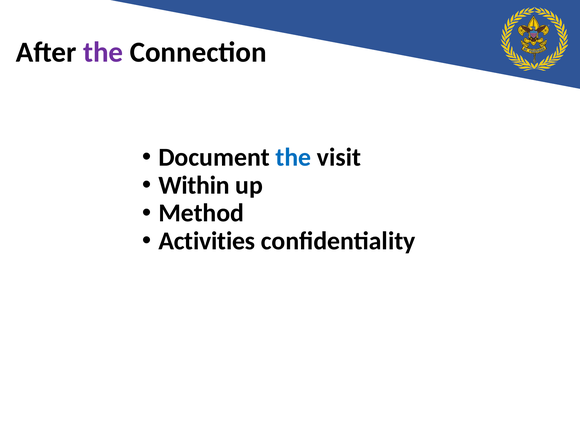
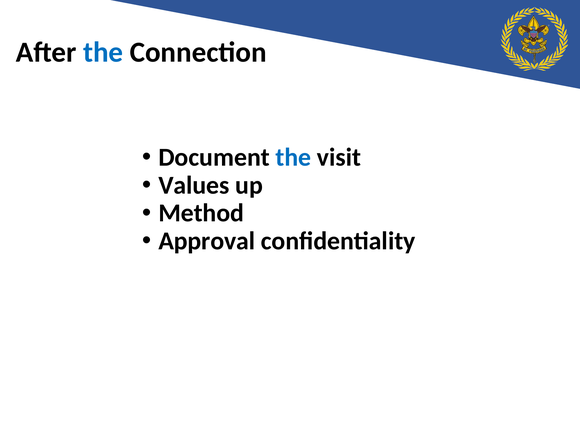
the colour: purple -> blue (103, 52)
Within: Within -> Values (194, 185)
Activities: Activities -> Approval (207, 241)
